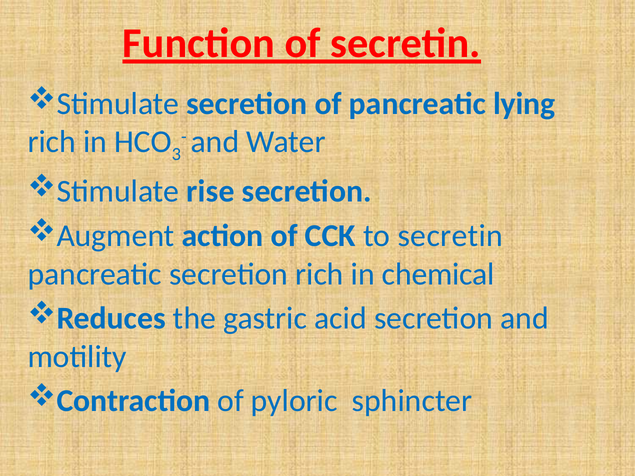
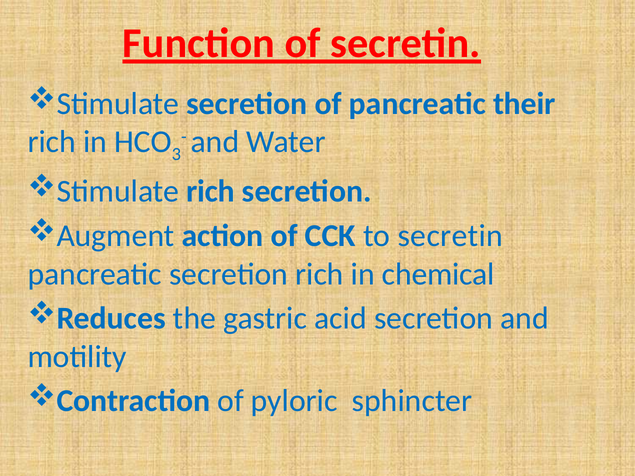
lying: lying -> their (524, 104)
Stimulate rise: rise -> rich (211, 192)
